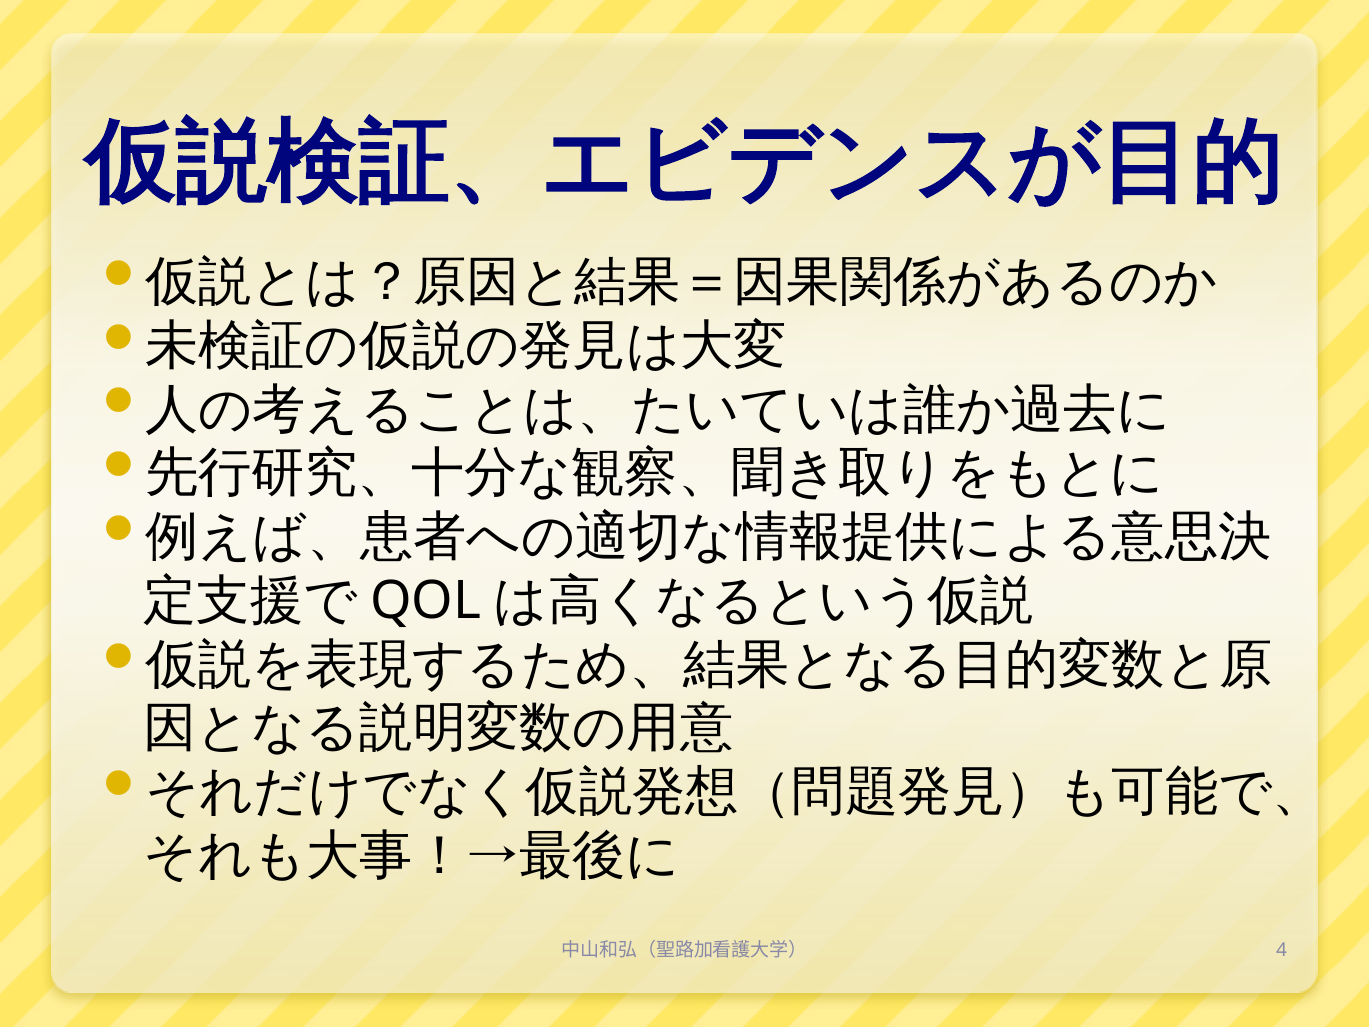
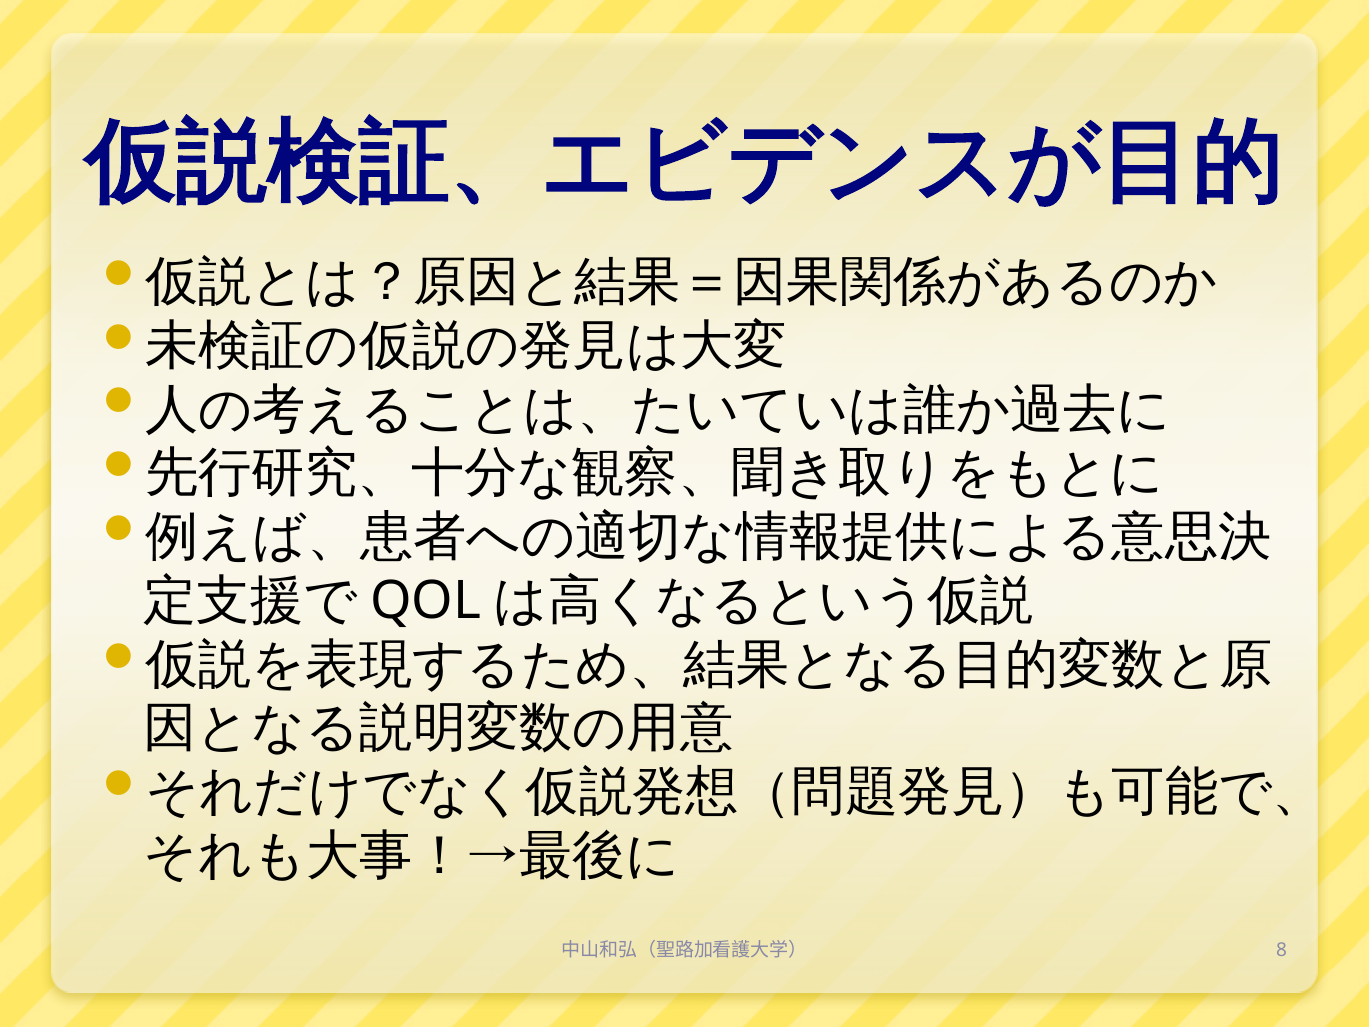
4: 4 -> 8 (1282, 950)
